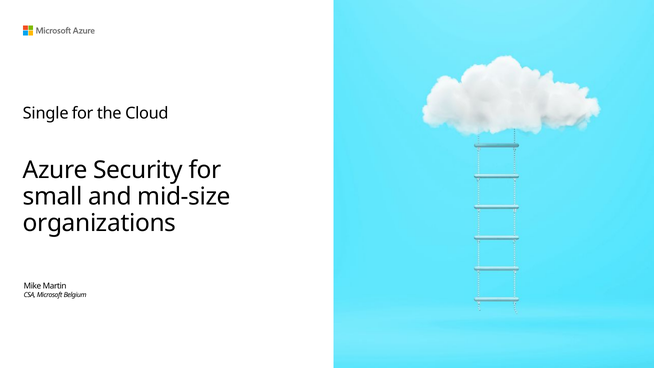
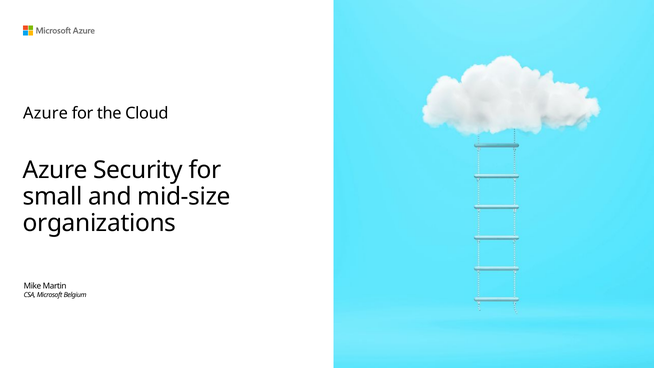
Single: Single -> Azure (45, 113)
